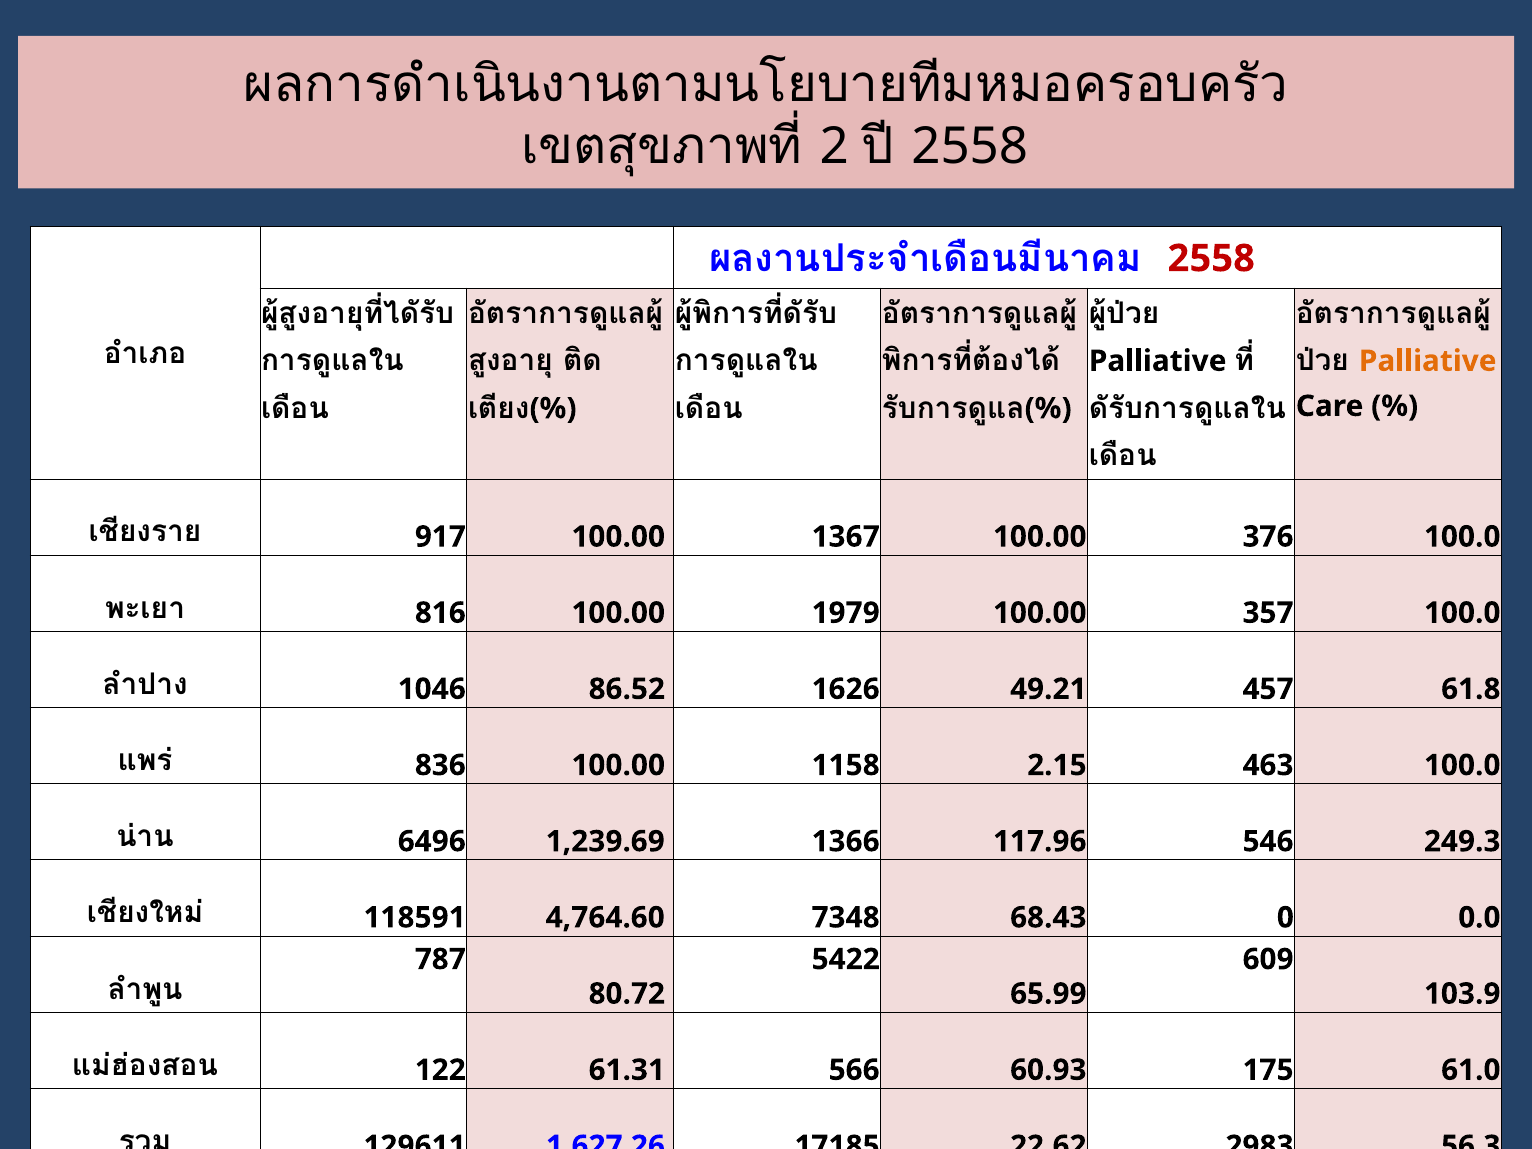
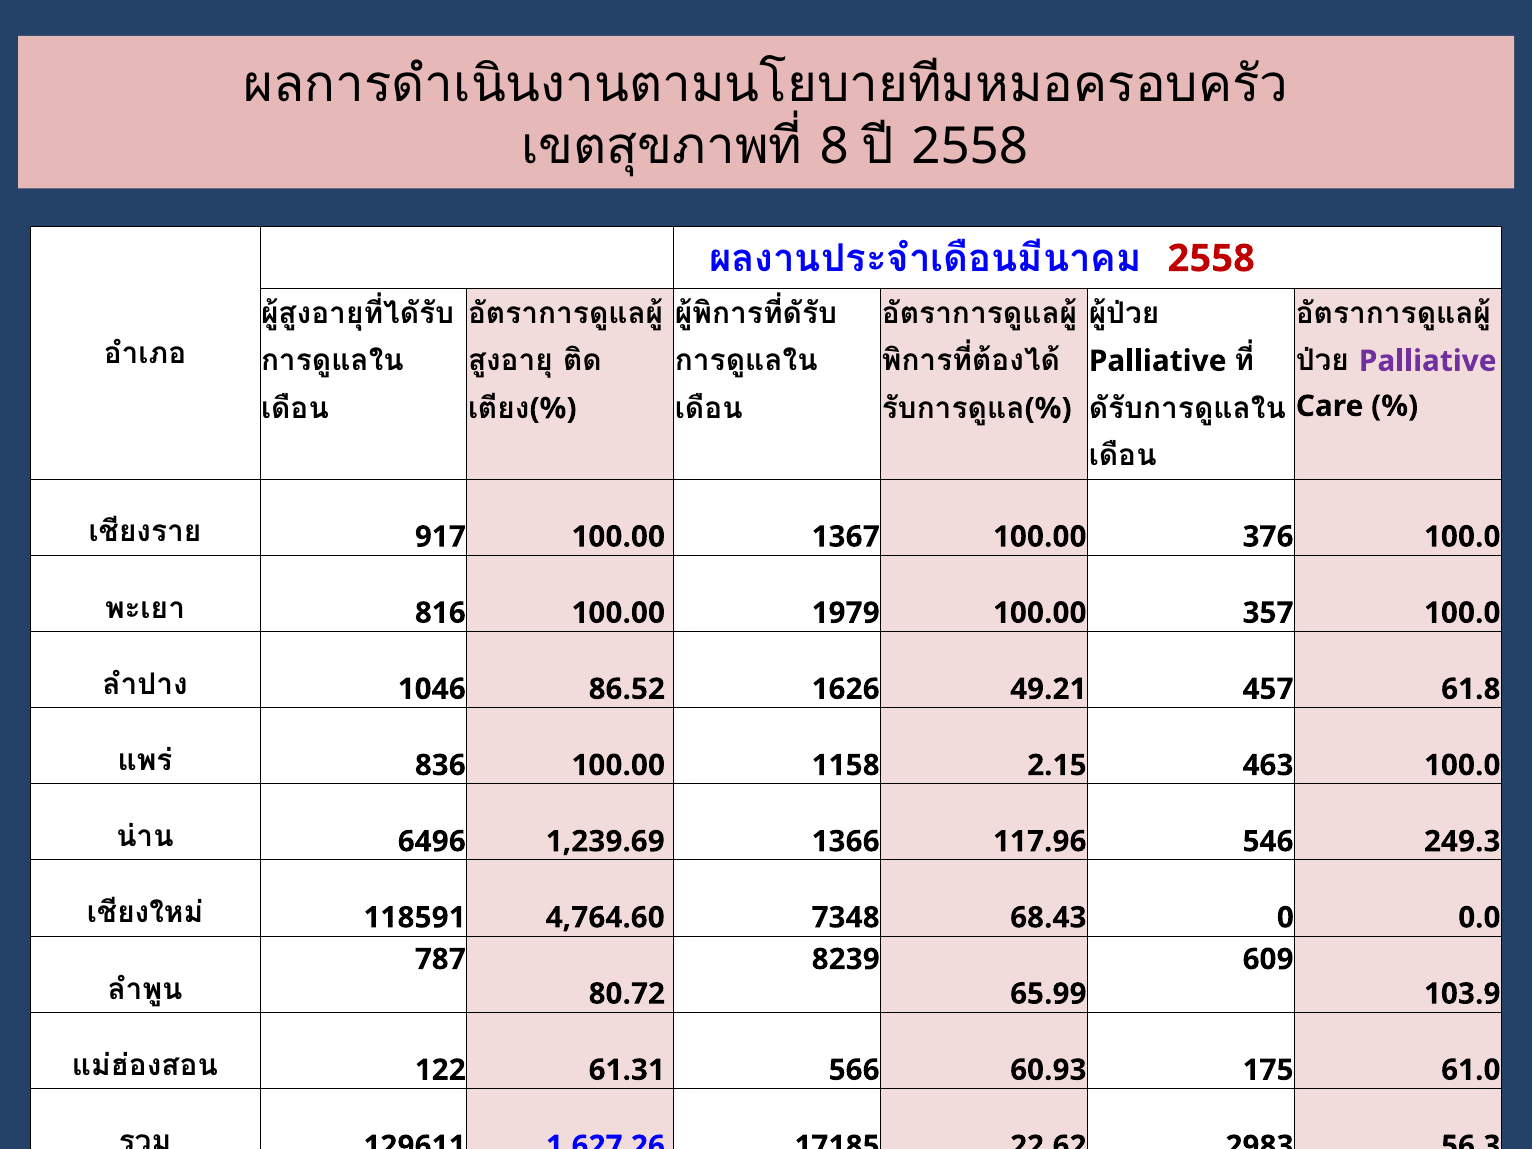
2: 2 -> 8 (834, 146)
Palliative colour: orange -> purple (1428, 361)
5422: 5422 -> 8239 (846, 959)
